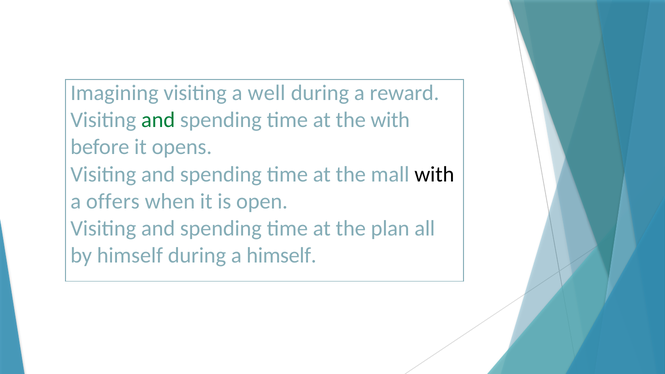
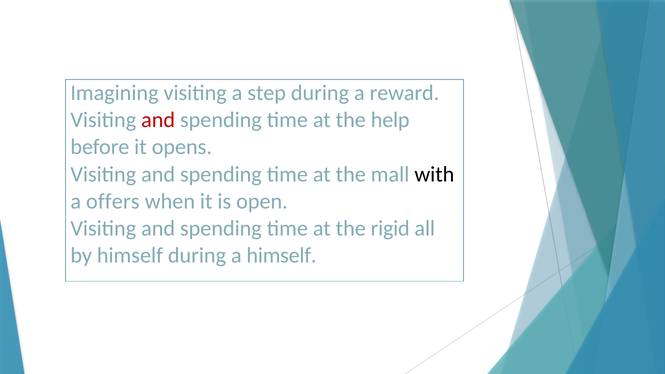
well: well -> step (267, 93)
and colour: green -> red (158, 120)
the with: with -> help (390, 120)
plan: plan -> rigid (390, 228)
